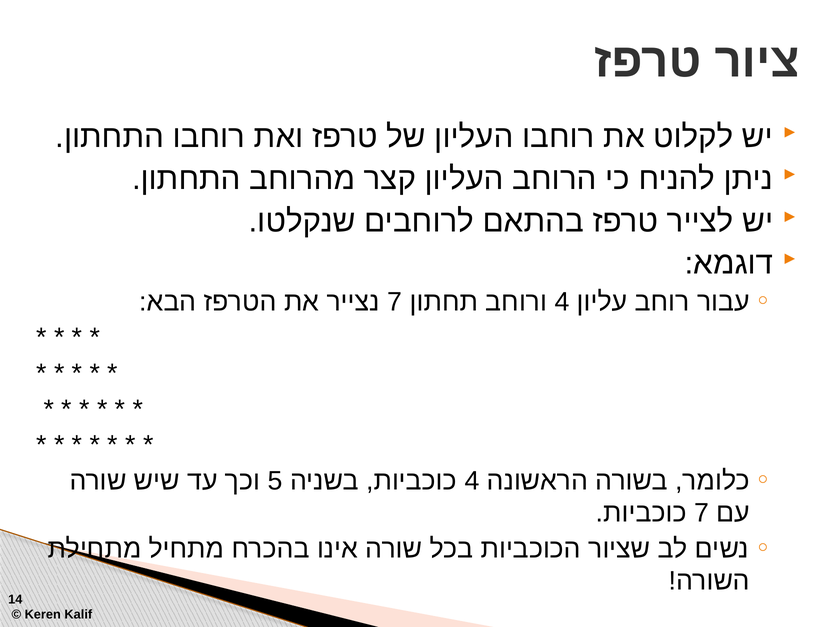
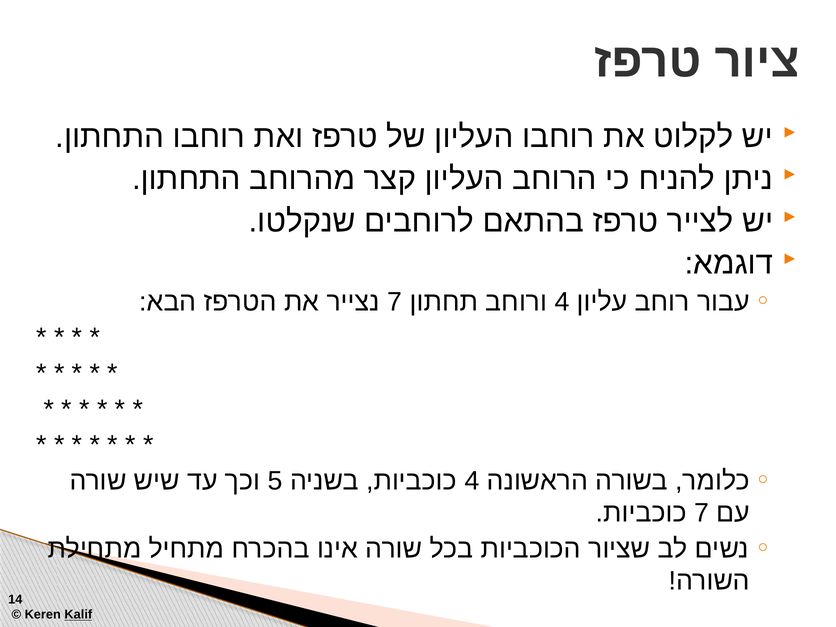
Kalif underline: none -> present (78, 615)
